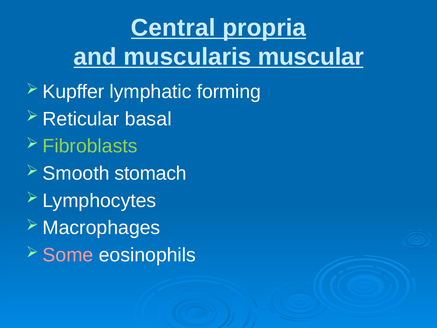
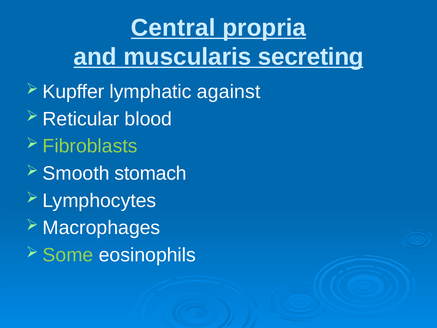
muscular: muscular -> secreting (311, 57)
forming: forming -> against (229, 92)
basal: basal -> blood (148, 119)
Some colour: pink -> light green (68, 255)
